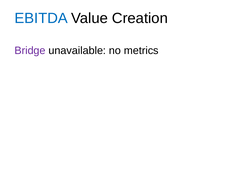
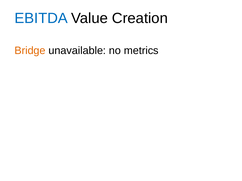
Bridge colour: purple -> orange (30, 51)
